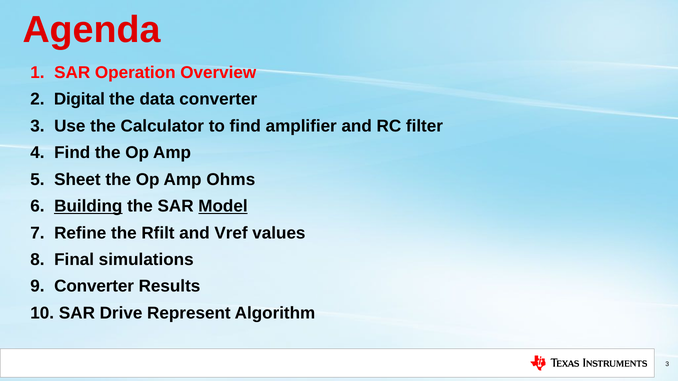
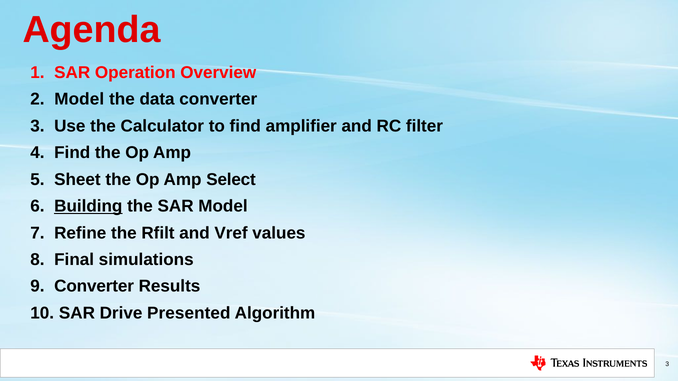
Digital: Digital -> Model (79, 99)
Ohms: Ohms -> Select (231, 180)
Model underline: present -> none (223, 206)
Represent: Represent -> Presented (189, 313)
